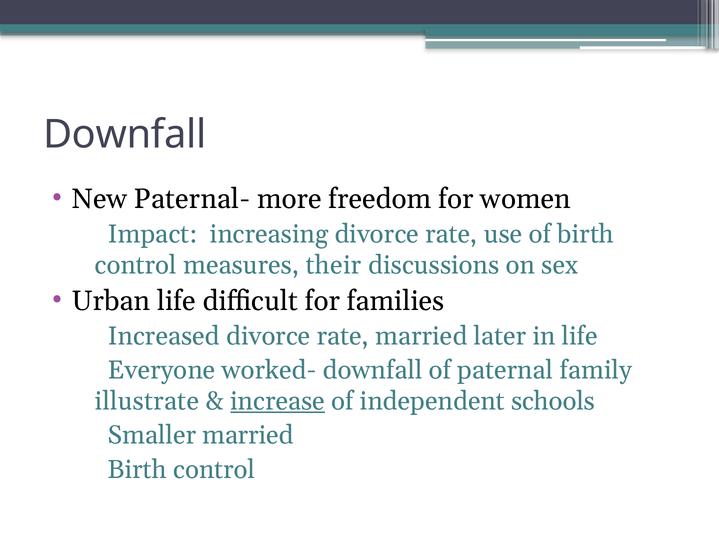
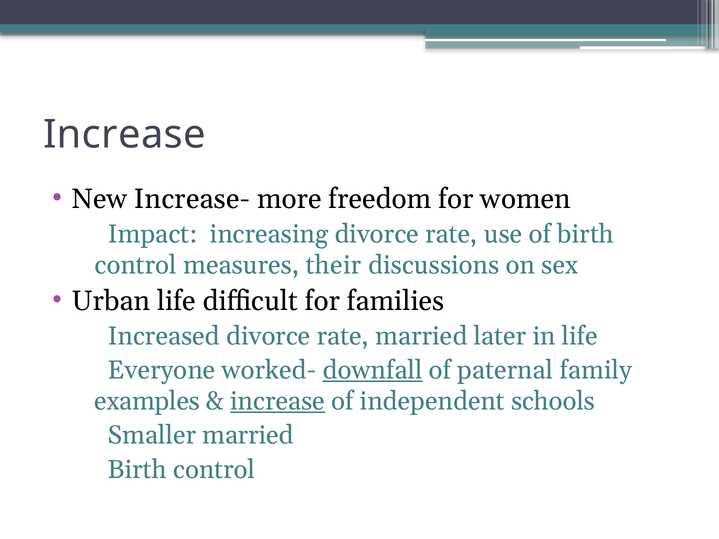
Downfall: Downfall -> Increase (124, 135)
Paternal-: Paternal- -> Increase- (192, 199)
downfall underline: none -> present (373, 370)
illustrate: illustrate -> examples (147, 401)
